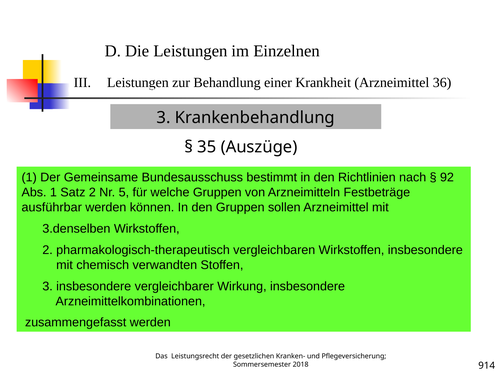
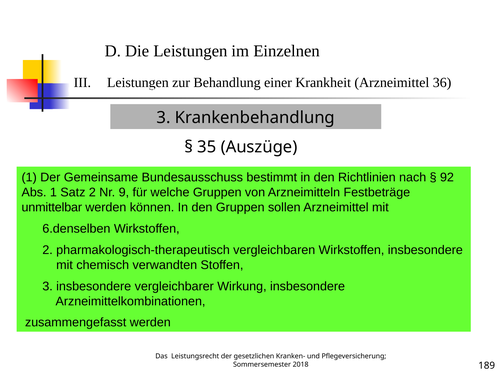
5: 5 -> 9 (124, 192)
ausführbar: ausführbar -> unmittelbar (52, 207)
3.denselben: 3.denselben -> 6.denselben (76, 229)
914: 914 -> 189 (487, 366)
